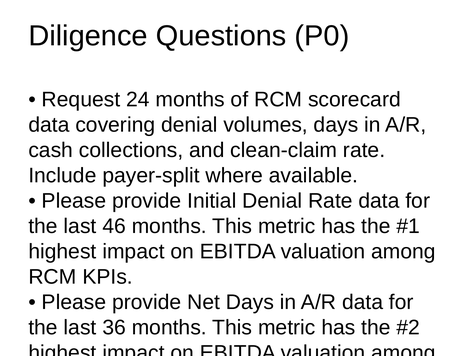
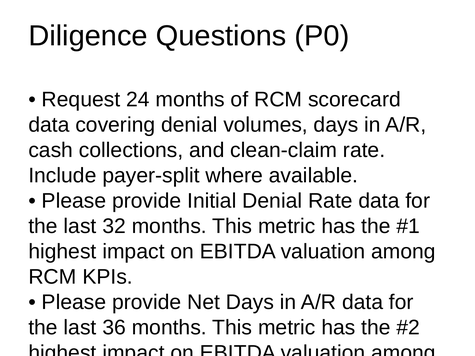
46: 46 -> 32 (114, 226)
